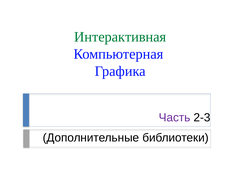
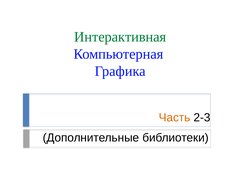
Часть colour: purple -> orange (175, 117)
